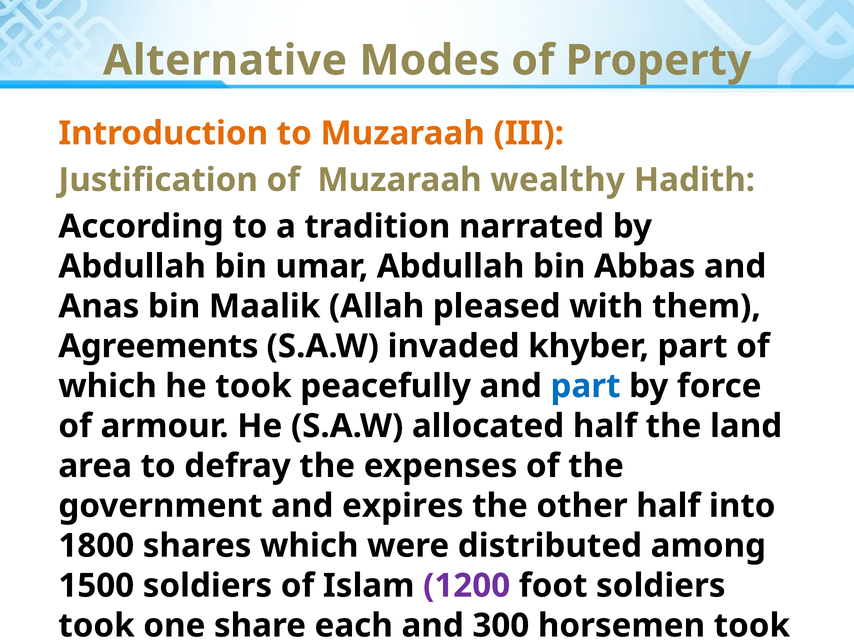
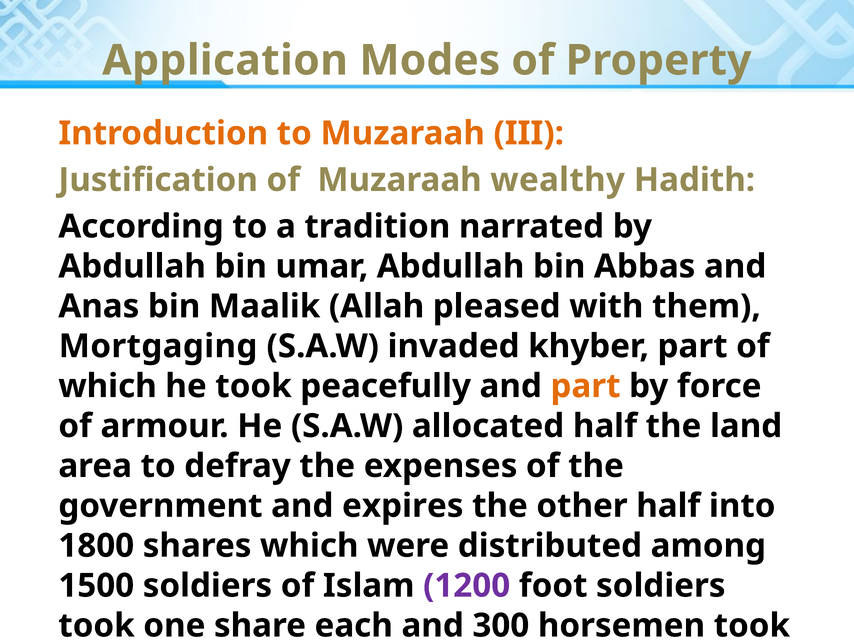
Alternative: Alternative -> Application (225, 60)
Agreements: Agreements -> Mortgaging (158, 346)
part colour: blue -> orange (585, 386)
